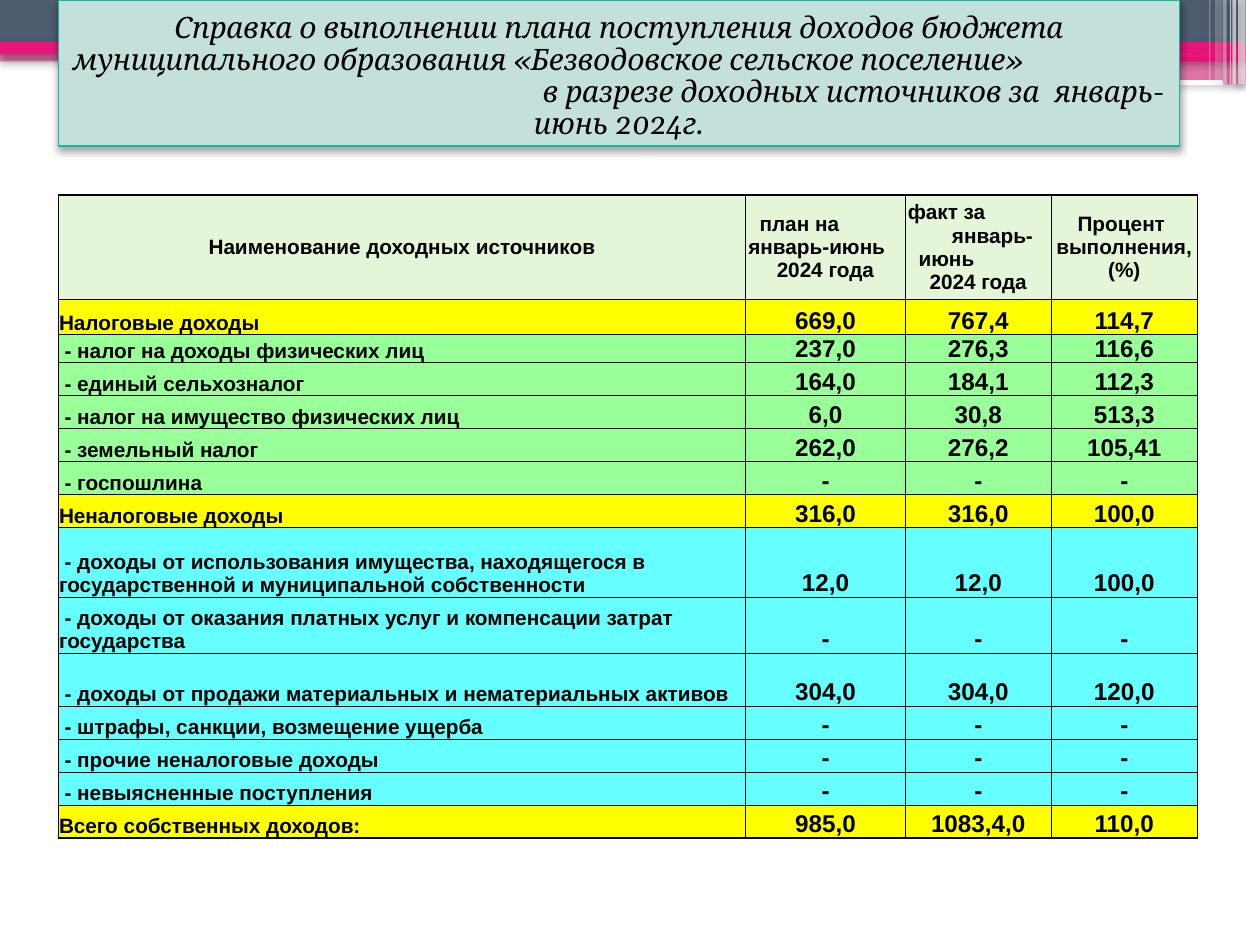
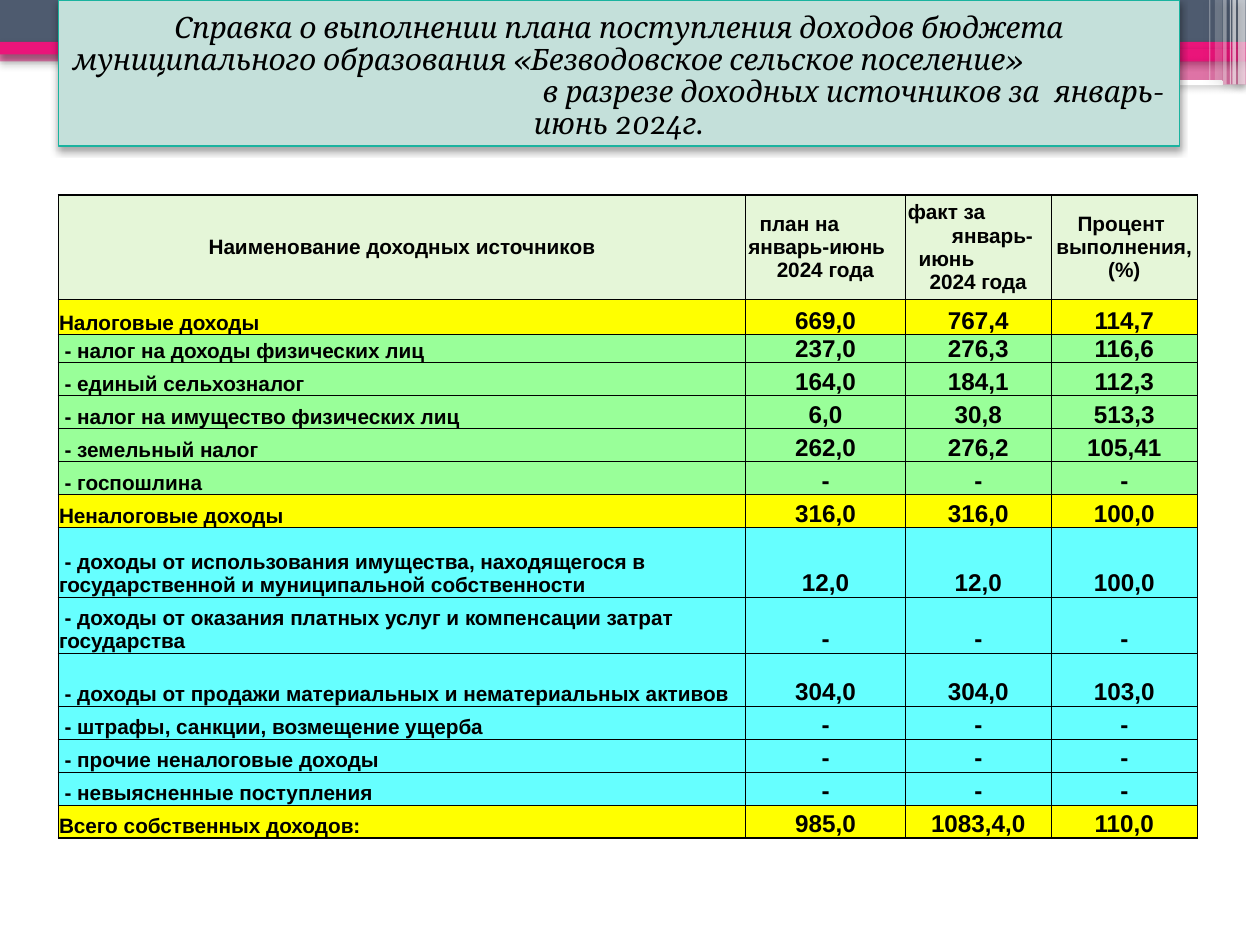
120,0: 120,0 -> 103,0 (1124, 692)
